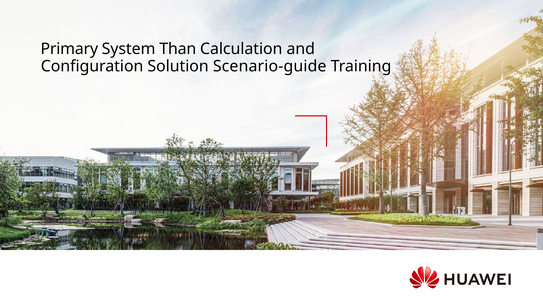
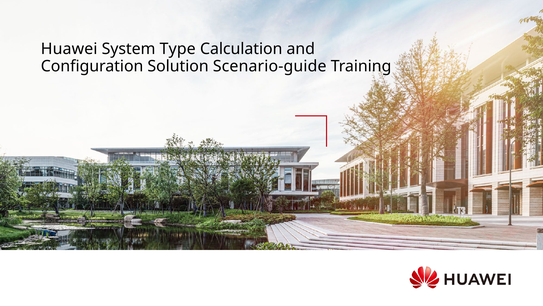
Primary: Primary -> Huawei (69, 49)
Than: Than -> Type (178, 49)
